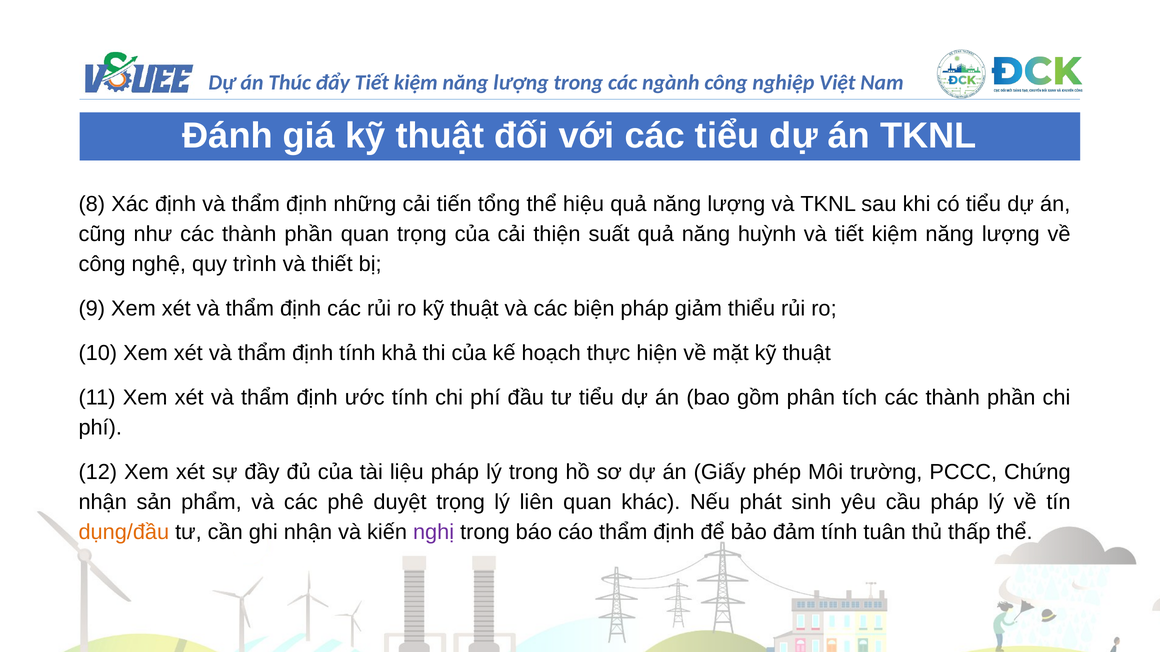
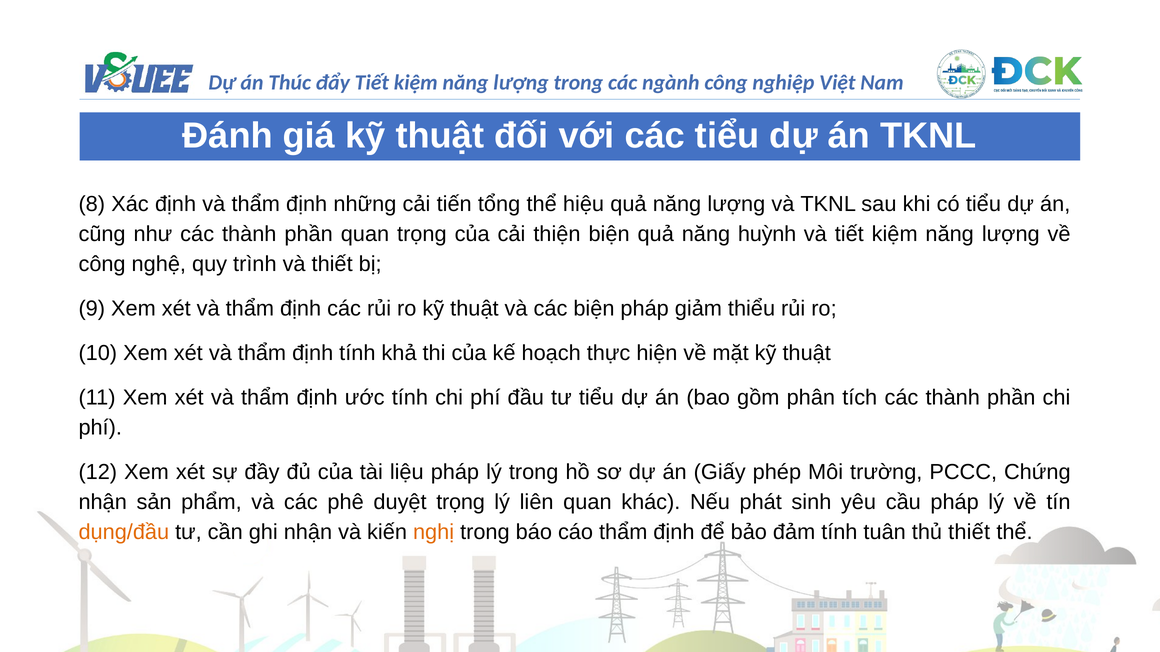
thiện suất: suất -> biện (609, 234)
nghị colour: purple -> orange (434, 532)
thủ thấp: thấp -> thiết (969, 532)
